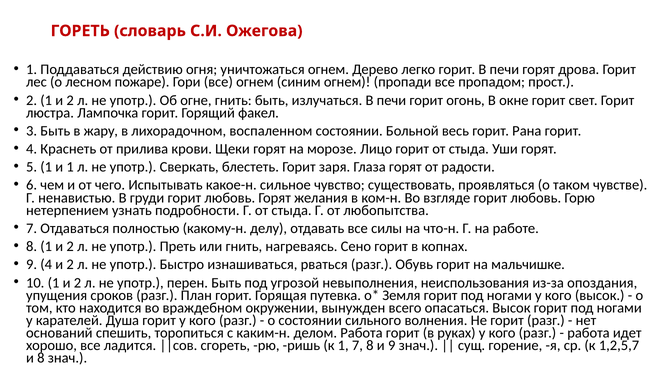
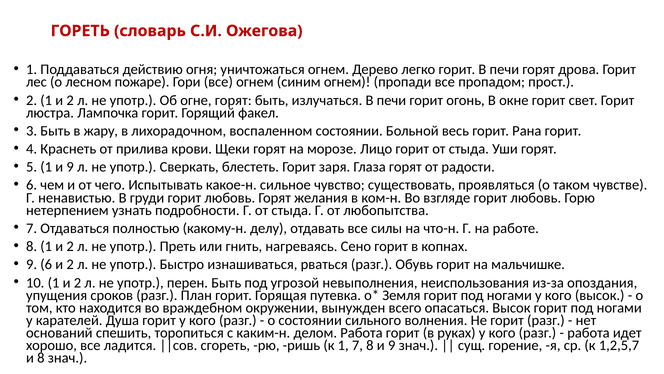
огне гнить: гнить -> горят (233, 100)
1 и 1: 1 -> 9 (70, 167)
9 4: 4 -> 6 (46, 264)
